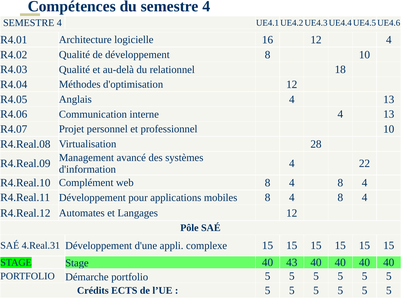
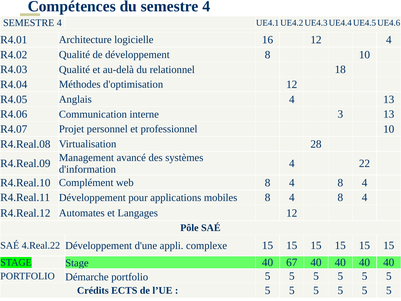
interne 4: 4 -> 3 (340, 114)
4.Real.31: 4.Real.31 -> 4.Real.22 (41, 245)
43: 43 -> 67 (292, 262)
